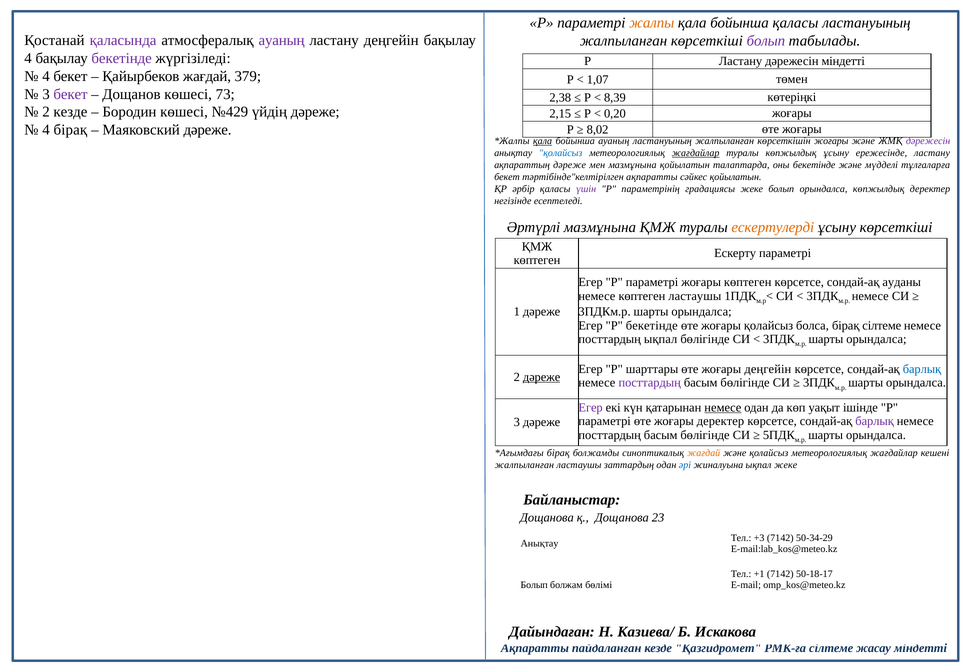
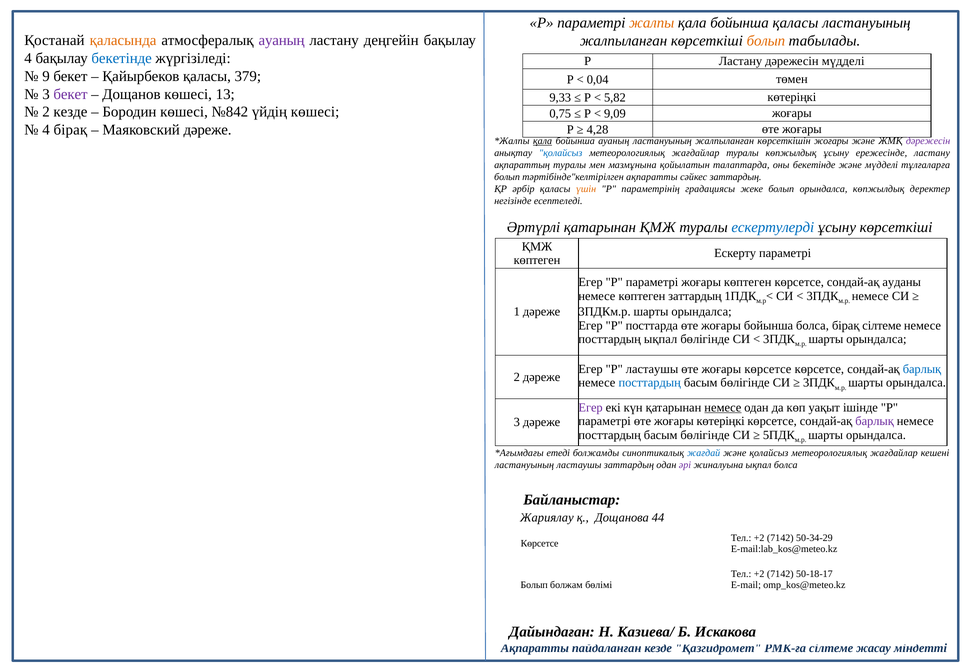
қаласында colour: purple -> orange (123, 40)
болып colour: purple -> orange (766, 41)
бекетінде colour: purple -> blue (122, 58)
дәрежесін міндетті: міндетті -> мүдделі (843, 61)
4: 4 -> 9 (46, 76)
Қайырбеков жағдай: жағдай -> қаласы (207, 76)
1,07: 1,07 -> 0,04 (598, 79)
73: 73 -> 13 (225, 94)
2,38: 2,38 -> 9,33 (560, 98)
8,39: 8,39 -> 5,82 (615, 98)
№429: №429 -> №842 (230, 112)
үйдің дәреже: дәреже -> көшесі (315, 112)
2,15: 2,15 -> 0,75 (560, 114)
0,20: 0,20 -> 9,09 (615, 114)
8,02: 8,02 -> 4,28 (598, 130)
жағдайлар underline: present -> none (696, 153)
ақпараттың дәреже: дәреже -> туралы (570, 165)
бекет: бекет -> болып (507, 177)
сәйкес қойылатын: қойылатын -> заттардың (736, 177)
үшін colour: purple -> orange (586, 189)
Әртүрлі мазмұнына: мазмұнына -> қатарынан (600, 227)
ескертулерді colour: orange -> blue (773, 227)
көптеген ластаушы: ластаушы -> заттардың (695, 296)
P бекетінде: бекетінде -> посттарда (652, 326)
жоғары қолайсыз: қолайсыз -> бойынша (769, 326)
Р шарттары: шарттары -> ластаушы (652, 369)
жоғары деңгейін: деңгейін -> көрсетсе (768, 369)
дәреже underline: present -> none (542, 377)
посттардың colour: purple -> blue (650, 383)
жоғары деректер: деректер -> көтеріңкі (721, 421)
бірақ: бірақ -> етеді (558, 453)
жағдай colour: orange -> blue (704, 453)
жалпыланған: жалпыланған -> ластануының (524, 465)
әрі colour: blue -> purple (685, 465)
ықпал жеке: жеке -> болса (786, 465)
Дощанова: Дощанова -> Жариялау (547, 518)
23: 23 -> 44 (658, 518)
+3: +3 -> +2 (759, 538)
Анықтау: Анықтау -> Көрсетсе (540, 543)
+1: +1 -> +2 (759, 574)
